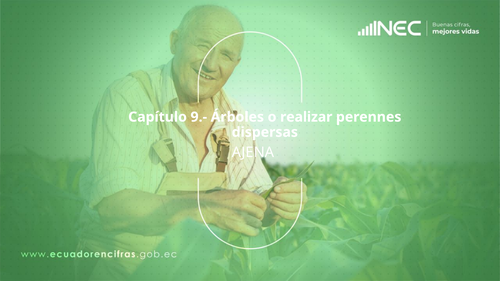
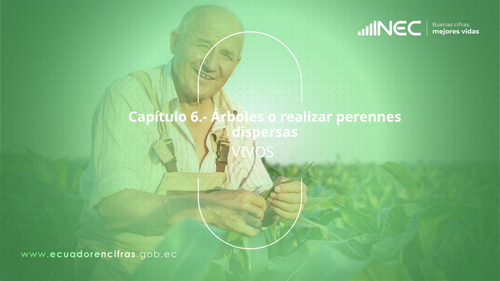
9.-: 9.- -> 6.- (199, 117)
AJENA: AJENA -> VIVOS (253, 152)
